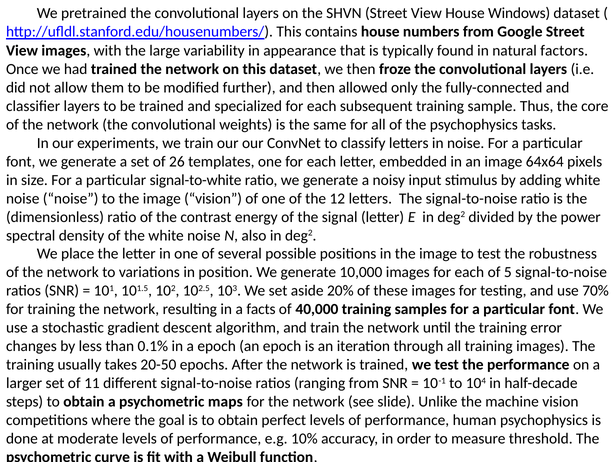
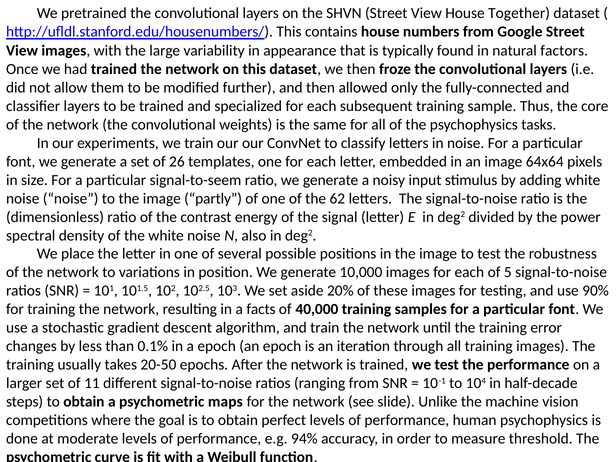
Windows: Windows -> Together (519, 13)
signal-to-white: signal-to-white -> signal-to-seem (196, 180)
image vision: vision -> partly (213, 198)
12: 12 -> 62 (337, 198)
70%: 70% -> 90% (596, 291)
10%: 10% -> 94% (304, 439)
